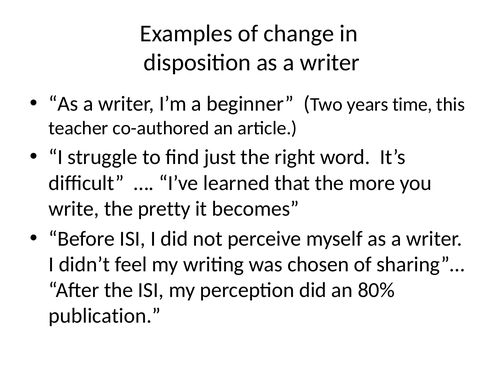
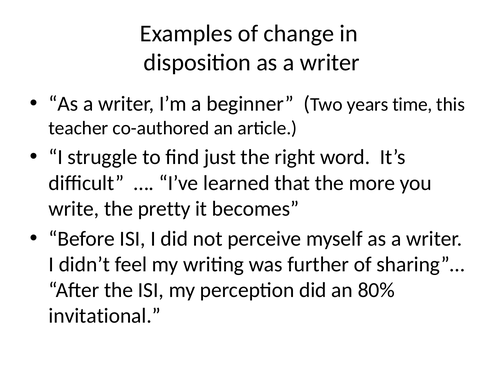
chosen: chosen -> further (318, 265)
publication: publication -> invitational (105, 316)
